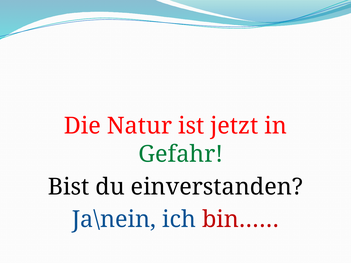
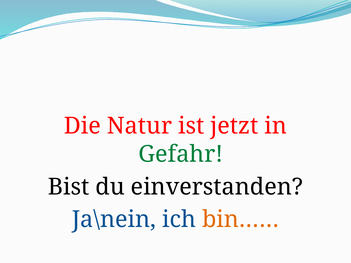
bin…… colour: red -> orange (241, 220)
